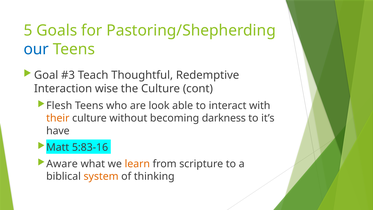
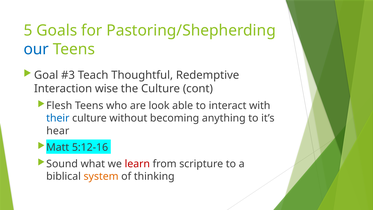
their colour: orange -> blue (58, 118)
darkness: darkness -> anything (224, 118)
have: have -> hear (58, 131)
5:83-16: 5:83-16 -> 5:12-16 (90, 147)
Aware: Aware -> Sound (62, 164)
learn colour: orange -> red (137, 164)
